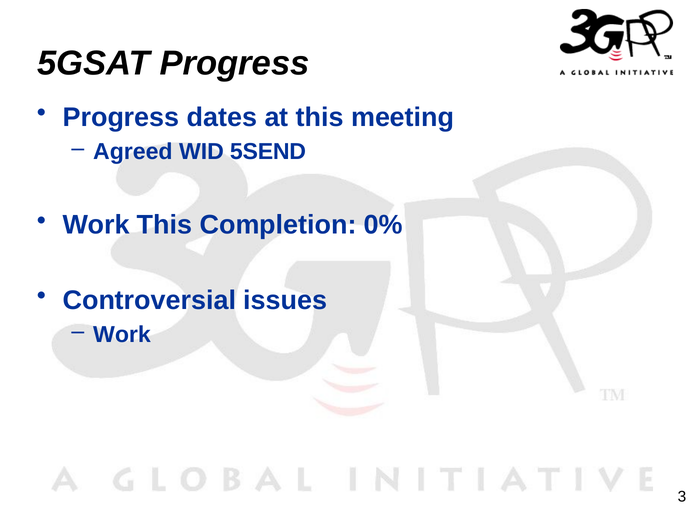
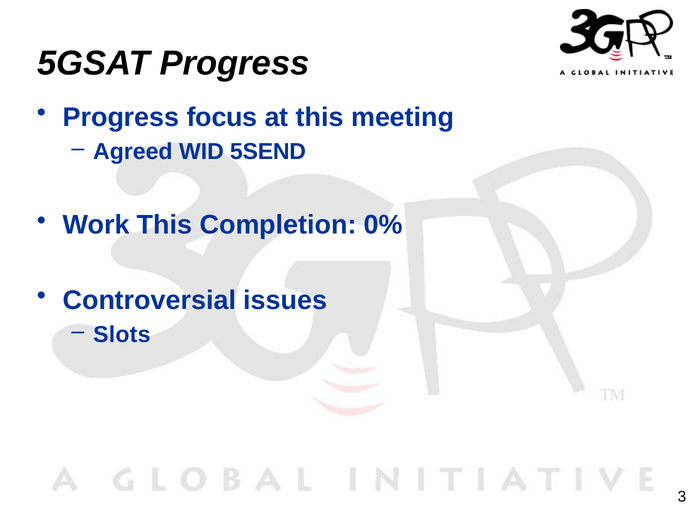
dates: dates -> focus (222, 118)
Work: Work -> Slots (122, 335)
